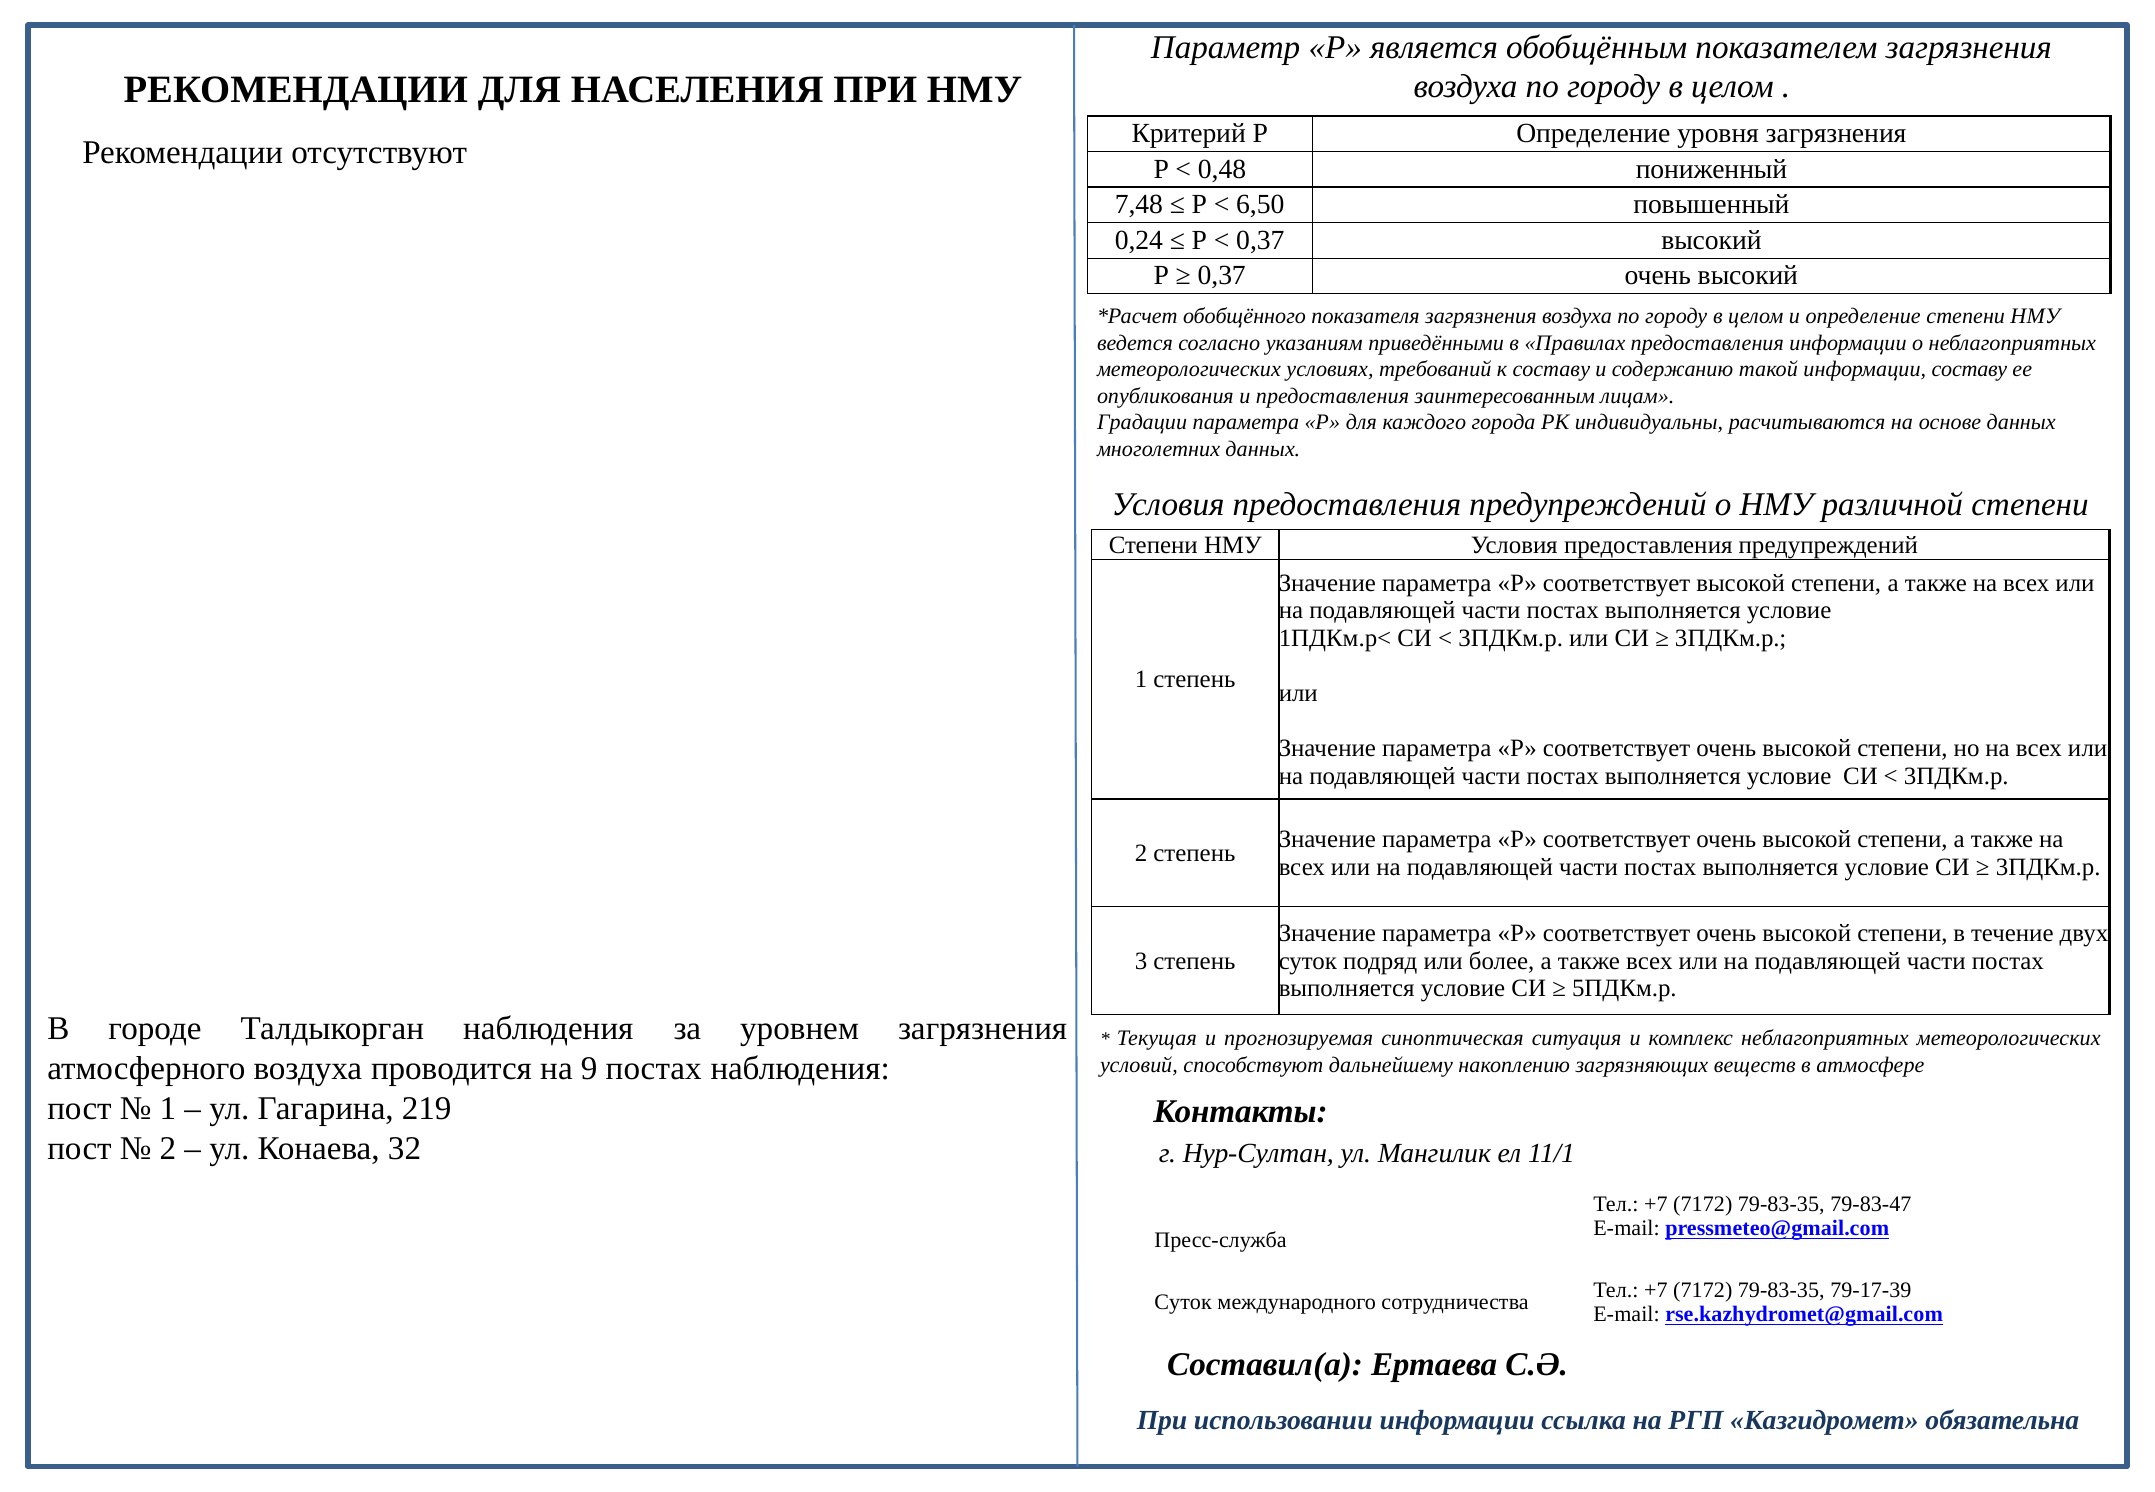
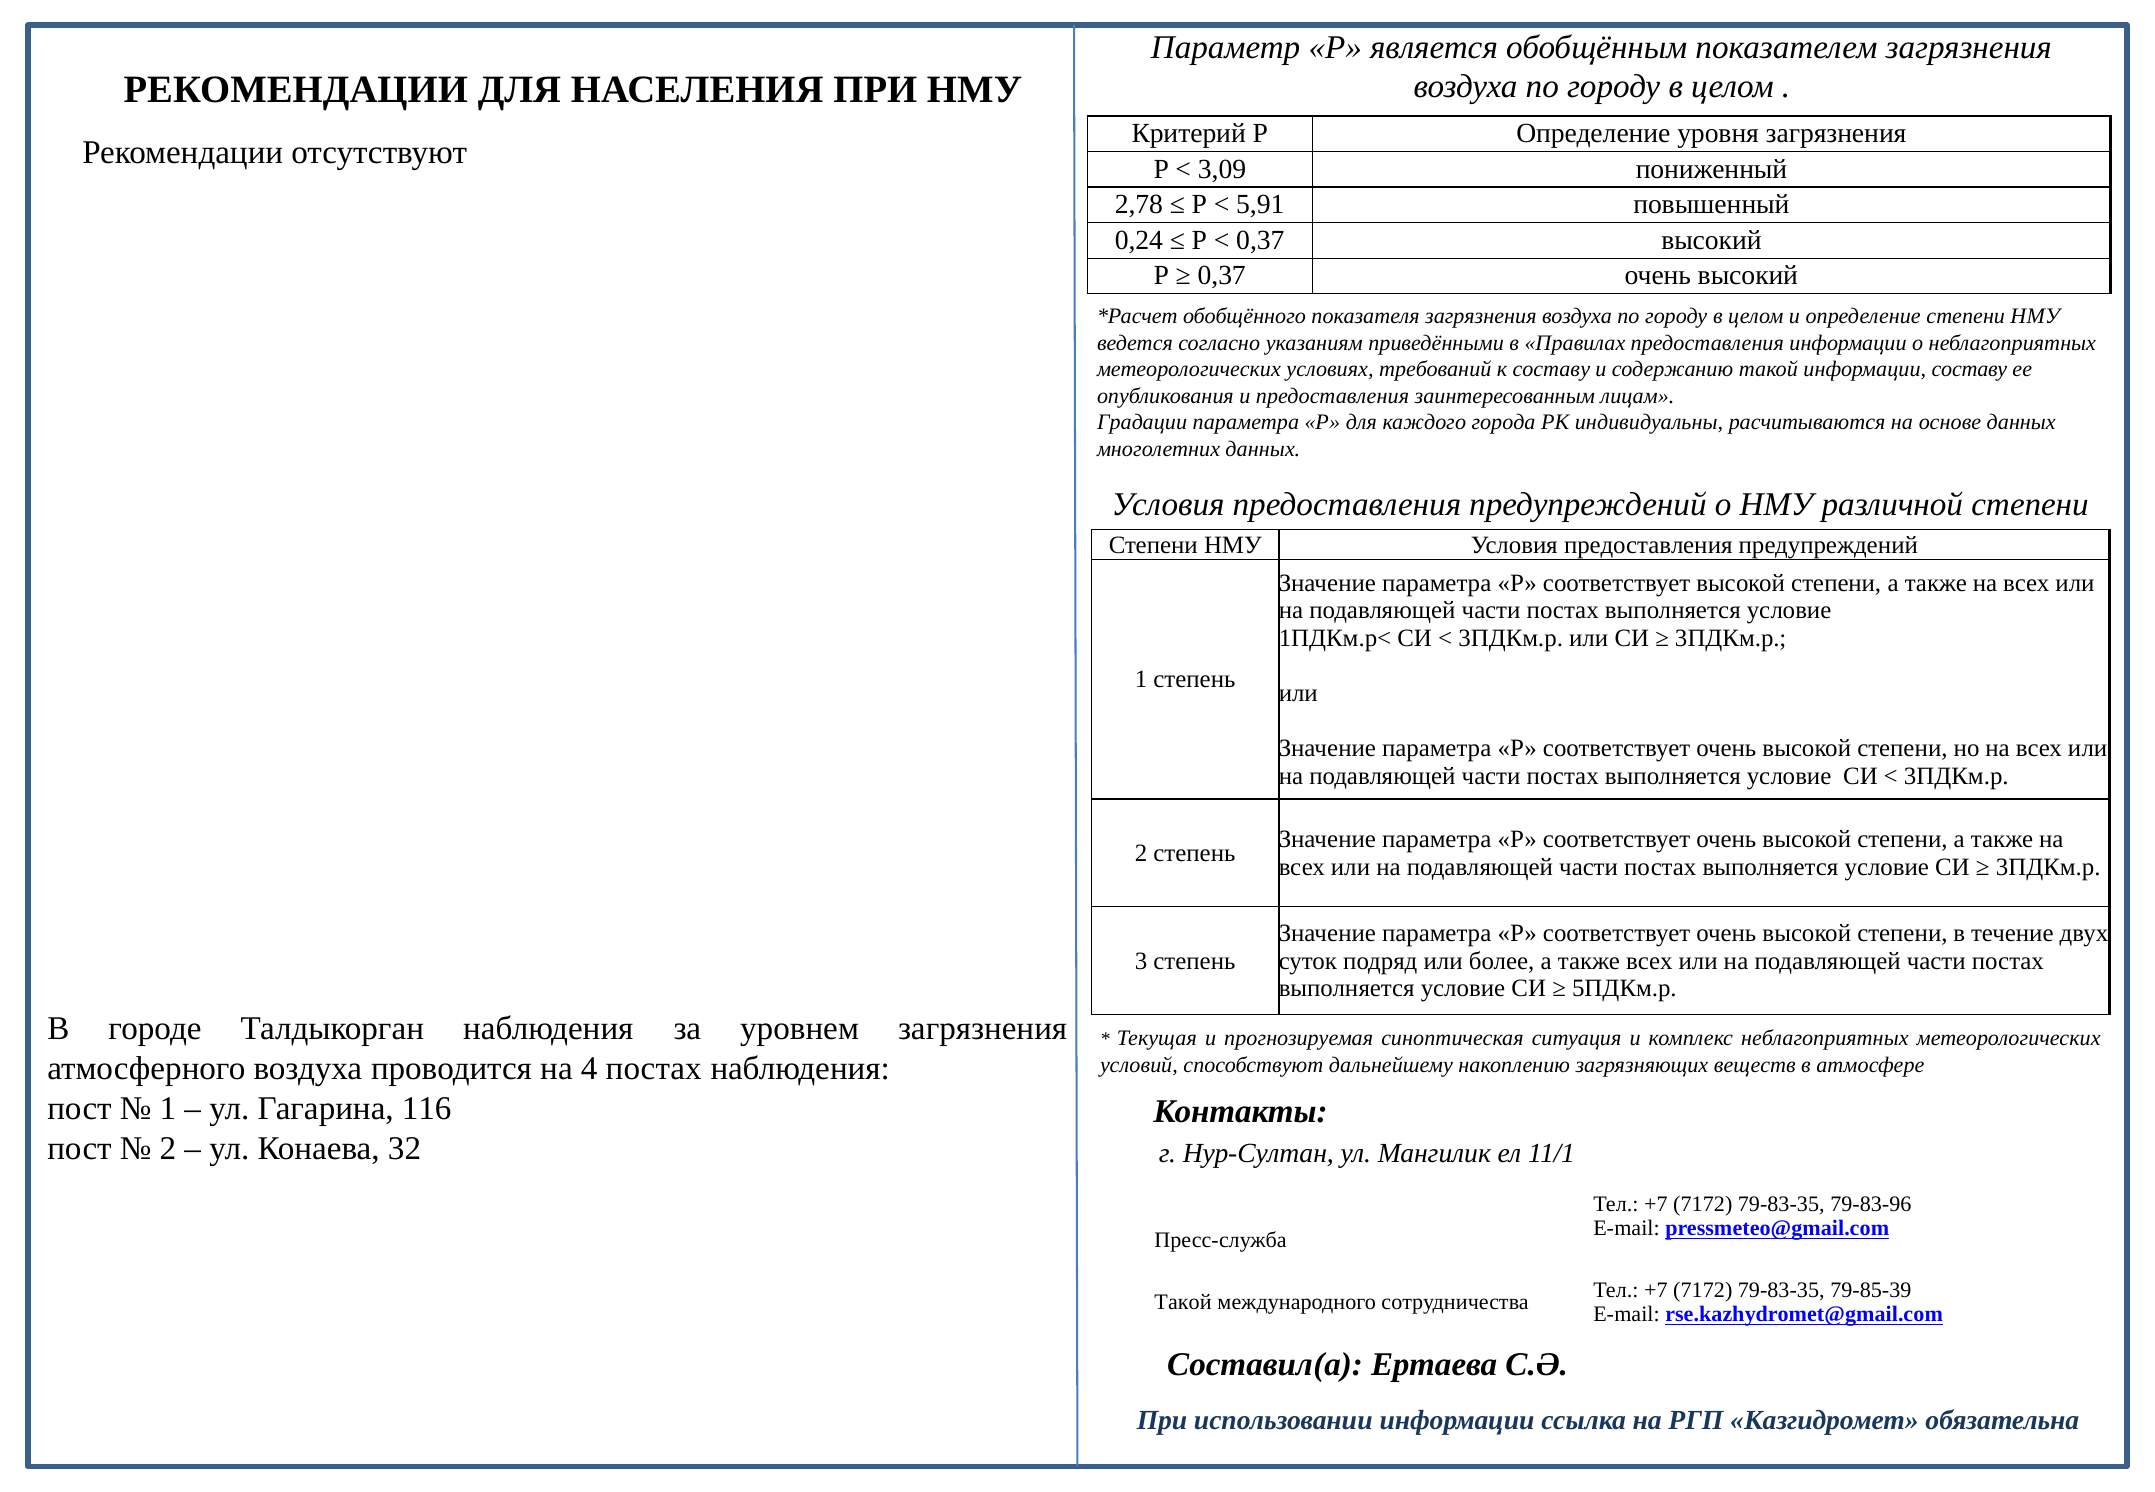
0,48: 0,48 -> 3,09 (1222, 169)
7,48: 7,48 -> 2,78 (1139, 205)
6,50: 6,50 -> 5,91 (1260, 205)
9: 9 -> 4 (589, 1068)
219: 219 -> 116 (427, 1108)
79-83-47: 79-83-47 -> 79-83-96 (1871, 1204)
79-17-39: 79-17-39 -> 79-85-39 (1871, 1290)
Суток: Суток -> Такой (1183, 1302)
